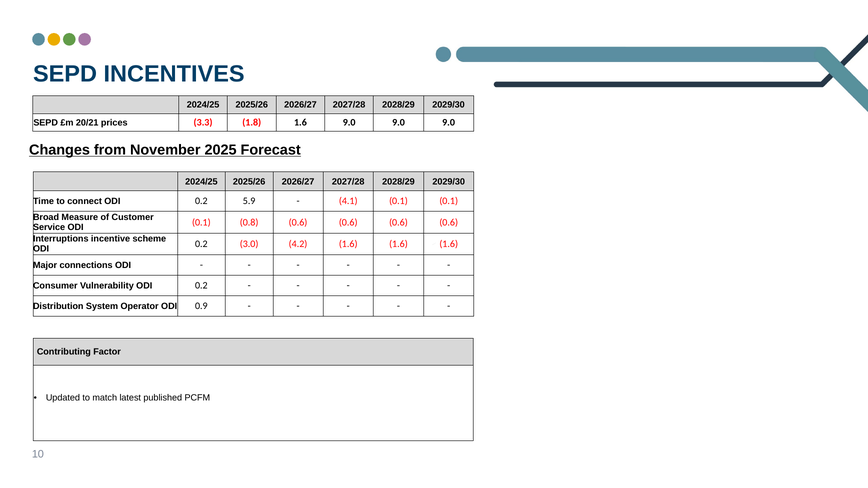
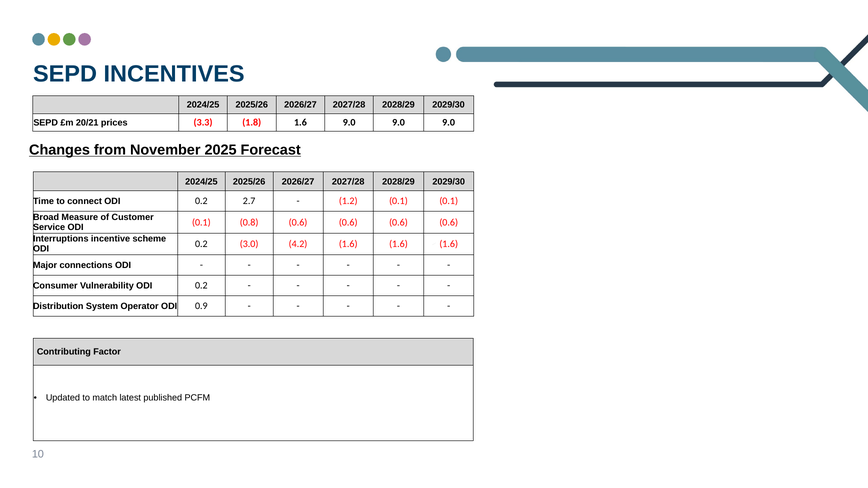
5.9: 5.9 -> 2.7 (249, 201)
4.1: 4.1 -> 1.2 (348, 201)
